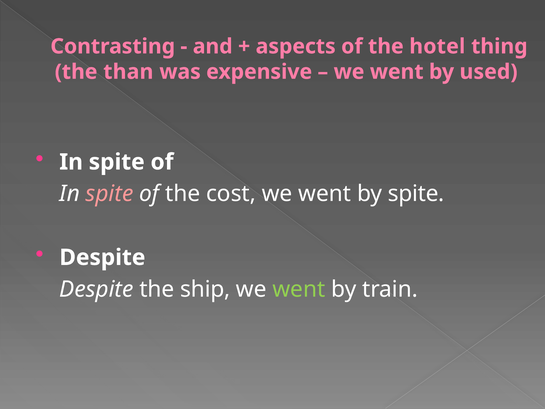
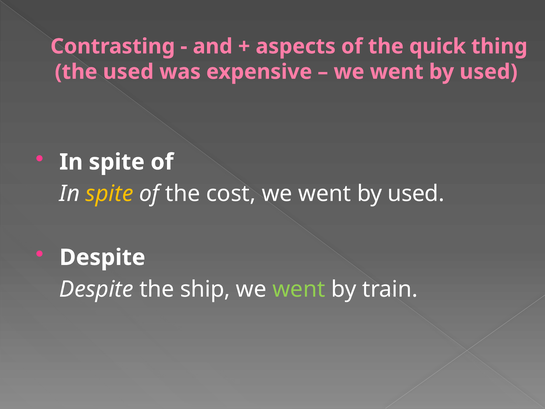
hotel: hotel -> quick (438, 46)
the than: than -> used (128, 72)
spite colour: pink -> yellow (110, 194)
spite: spite -> used (416, 194)
